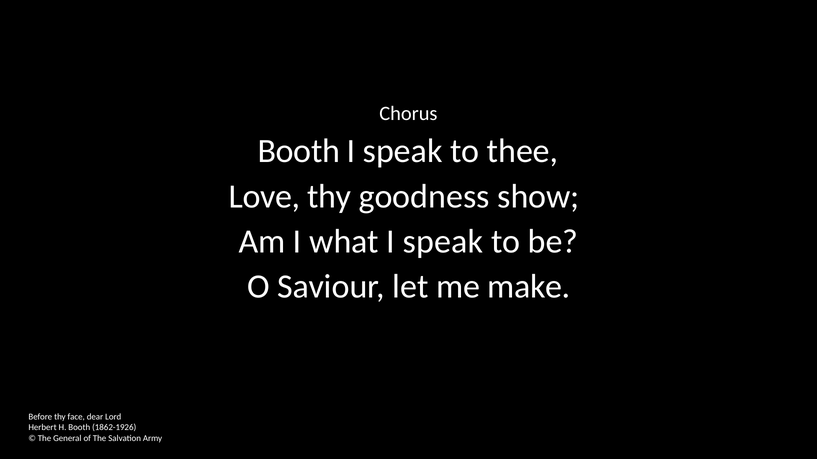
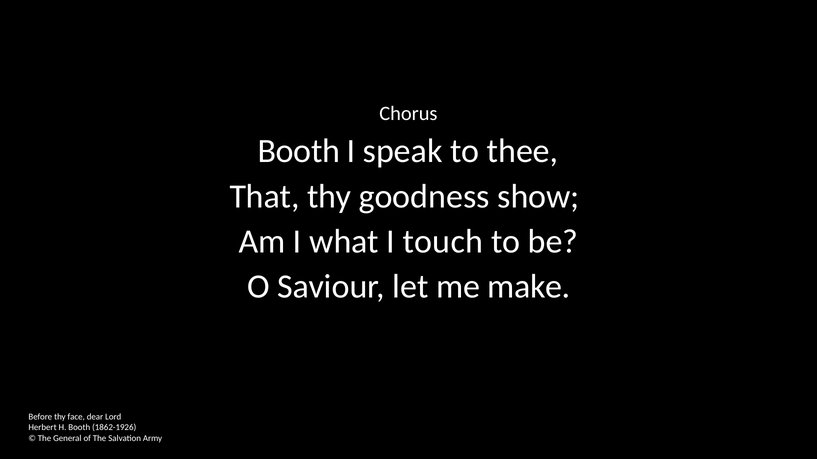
Love: Love -> That (265, 197)
what I speak: speak -> touch (443, 242)
